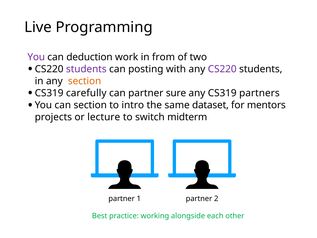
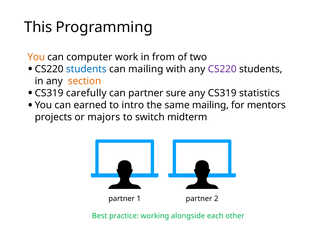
Live: Live -> This (38, 27)
You colour: purple -> orange (36, 57)
deduction: deduction -> computer (89, 57)
students colour: purple -> blue (86, 69)
can posting: posting -> mailing (146, 69)
partners: partners -> statistics (259, 93)
can section: section -> earned (90, 105)
same dataset: dataset -> mailing (210, 105)
lecture: lecture -> majors (104, 117)
